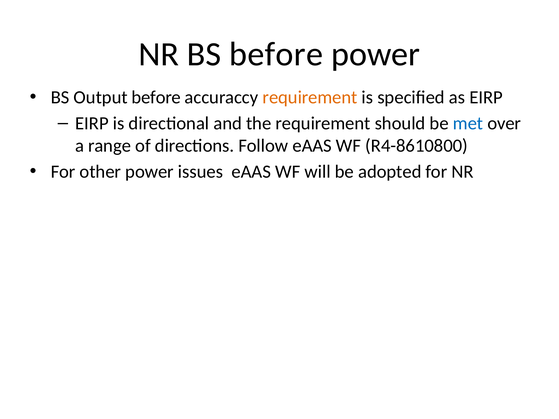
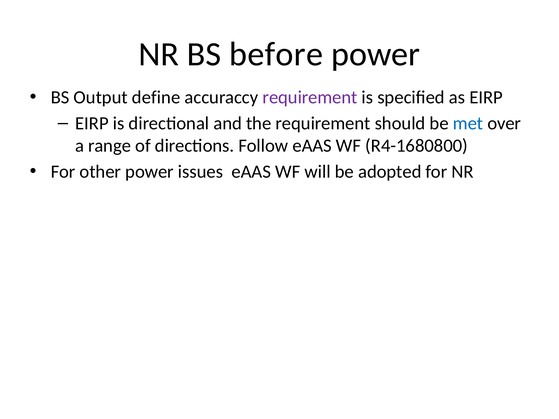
Output before: before -> define (156, 97)
requirement colour: orange -> purple (310, 97)
R4-8610800: R4-8610800 -> R4-1680800 (417, 146)
